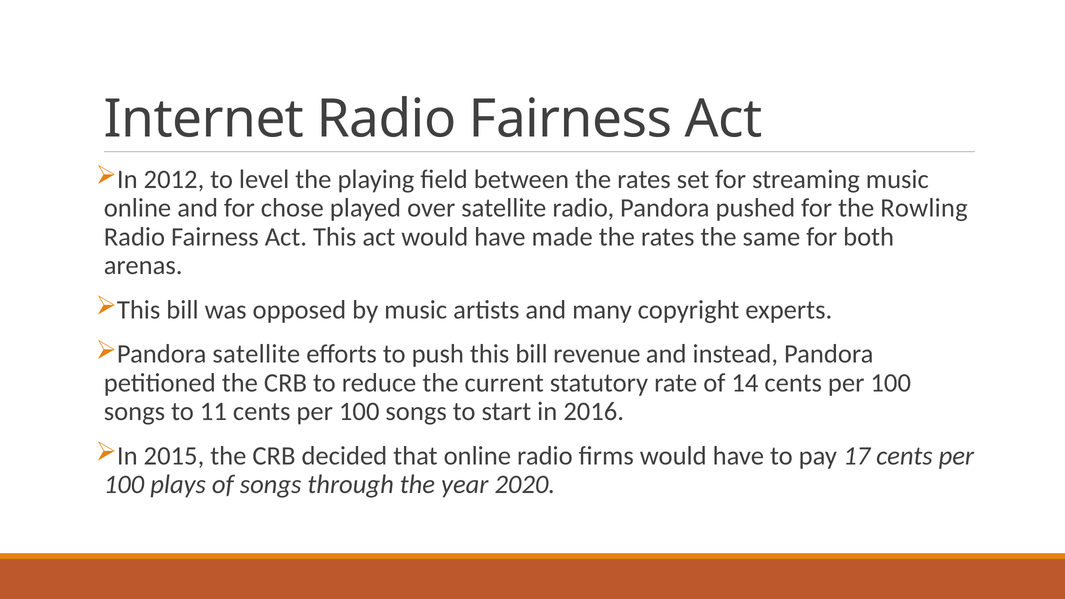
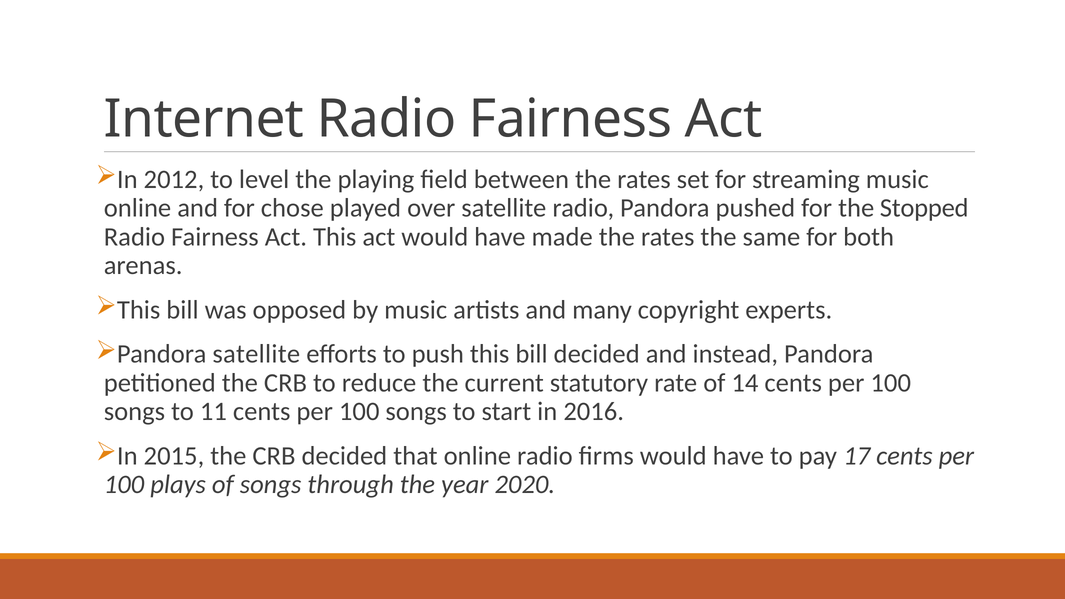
Rowling: Rowling -> Stopped (924, 208)
bill revenue: revenue -> decided (597, 354)
